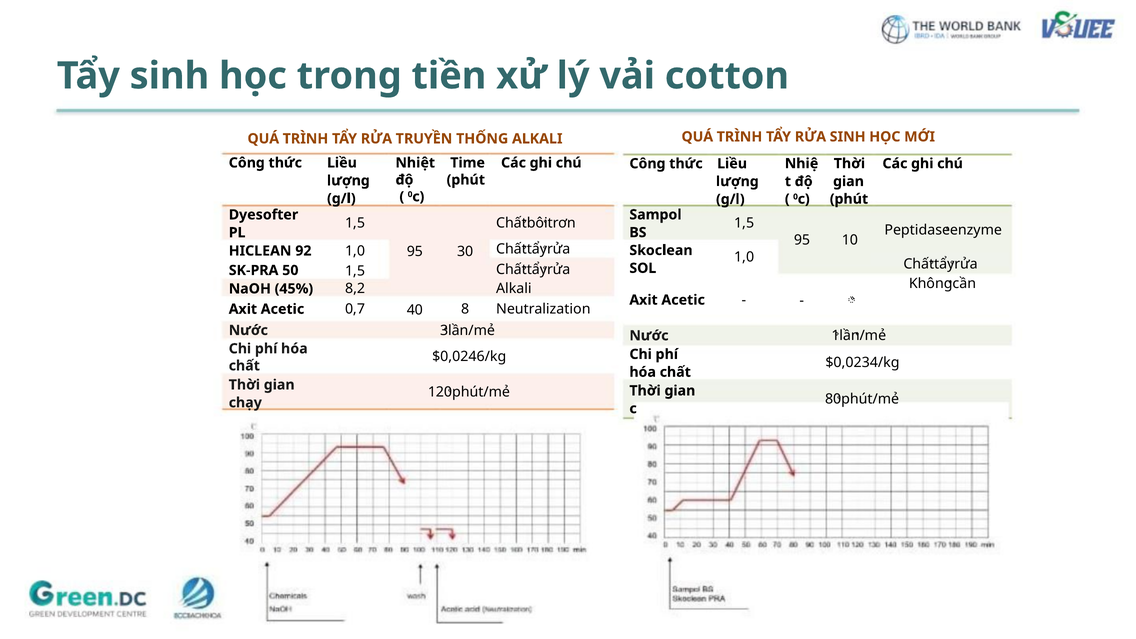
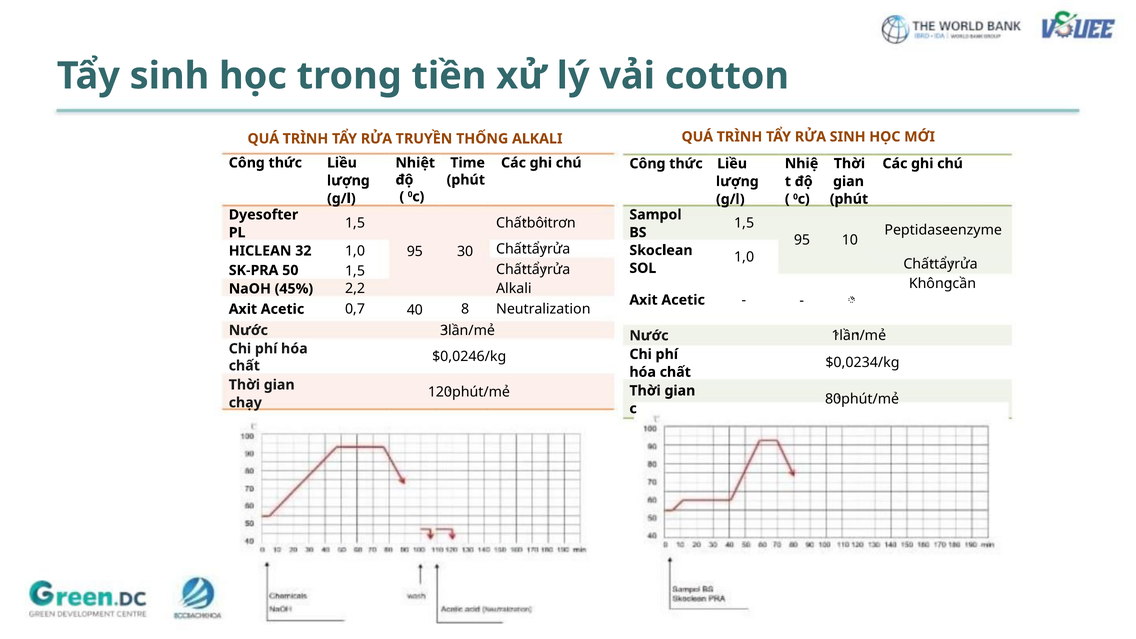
92: 92 -> 32 (303, 251)
8,2: 8,2 -> 2,2 (355, 289)
